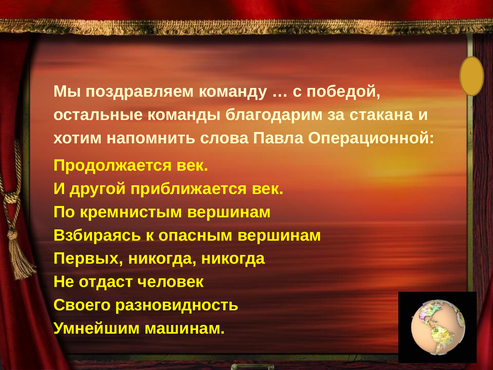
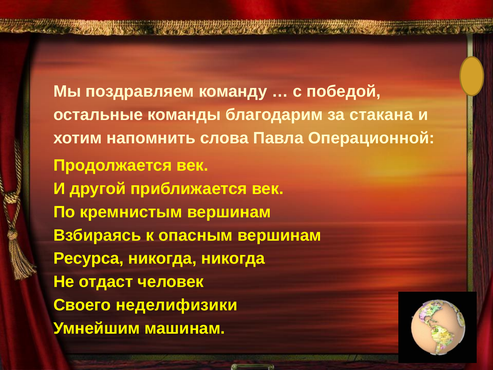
Первых: Первых -> Ресурса (89, 258)
разновидность: разновидность -> неделифизики (177, 305)
